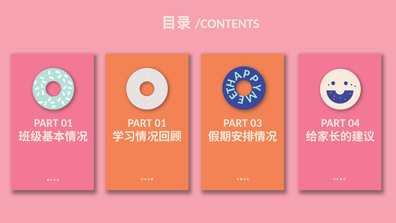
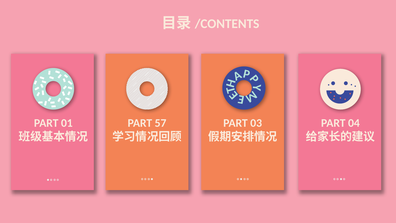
01: 01 -> 57 (161, 123)
